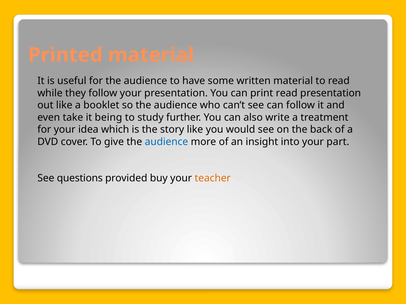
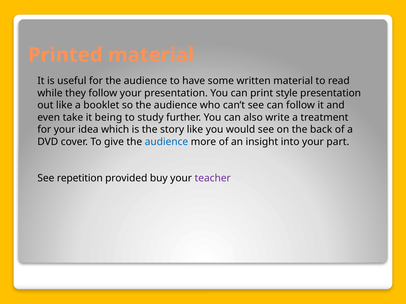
print read: read -> style (287, 93)
questions: questions -> repetition (80, 179)
teacher colour: orange -> purple (213, 179)
